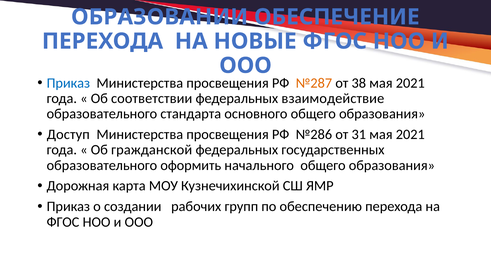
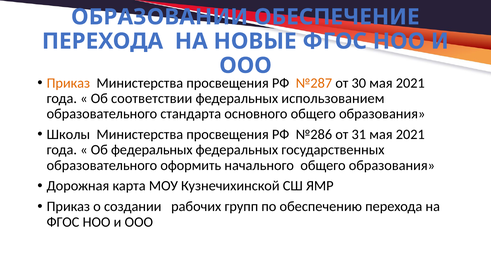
Приказ colour: blue -> orange (68, 83)
38: 38 -> 30 (359, 83)
взаимодействие: взаимодействие -> использованием (333, 98)
Доступ: Доступ -> Школы (68, 135)
Об гражданской: гражданской -> федеральных (152, 150)
